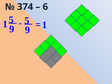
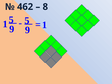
374: 374 -> 462 (25, 7)
6: 6 -> 8 (45, 7)
